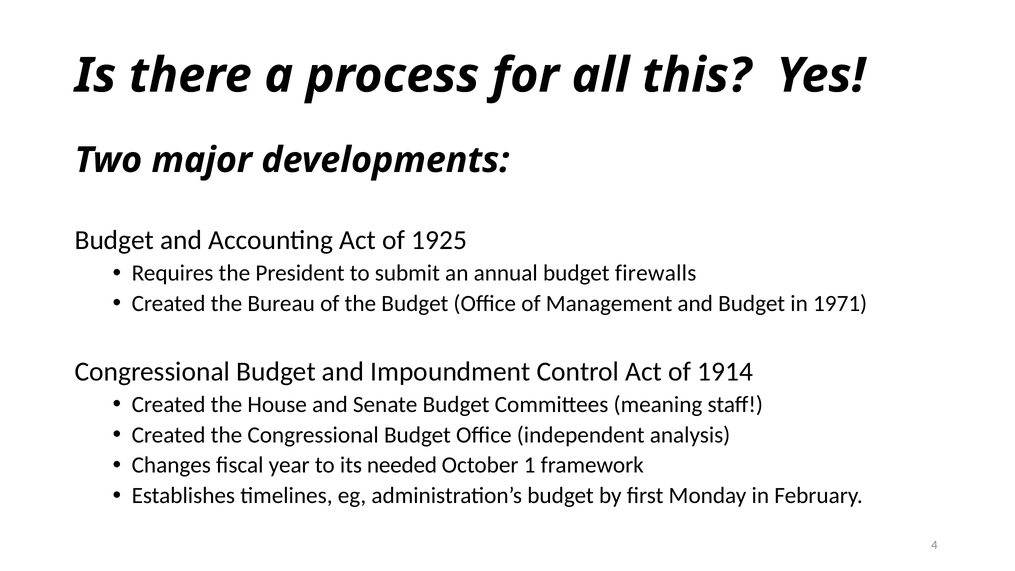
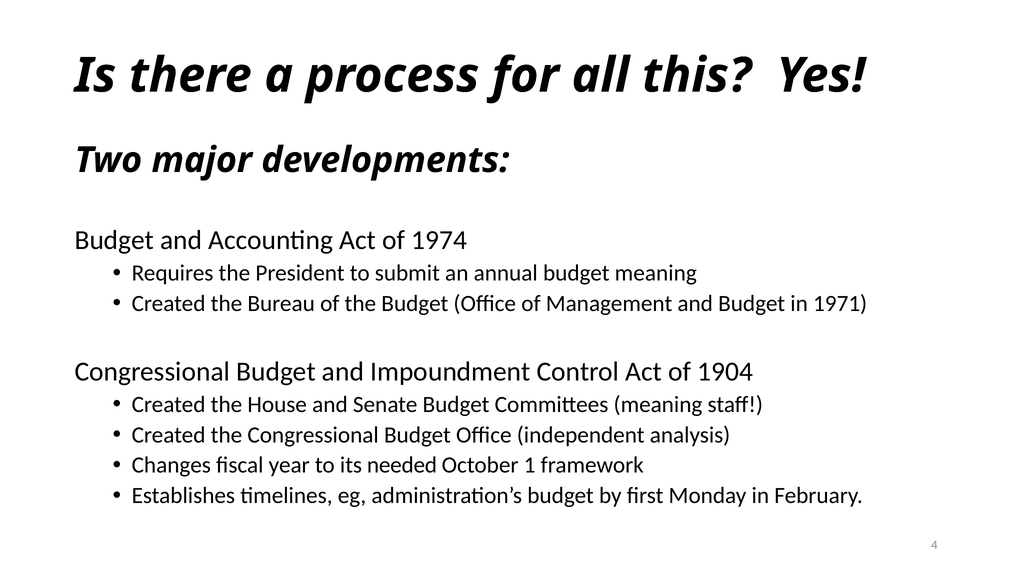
1925: 1925 -> 1974 (439, 240)
budget firewalls: firewalls -> meaning (656, 273)
1914: 1914 -> 1904 (725, 372)
